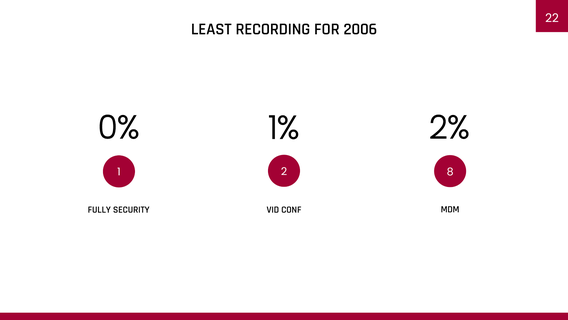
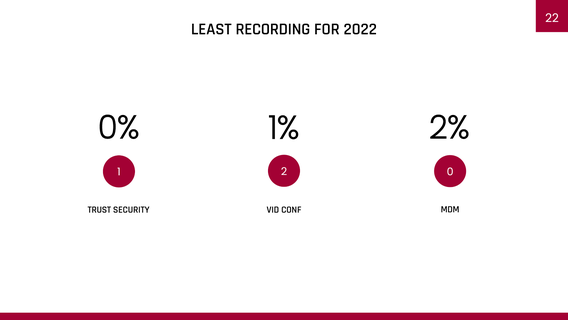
2006: 2006 -> 2022 (360, 29)
8: 8 -> 0 (450, 172)
FULLY: FULLY -> TRUST (99, 209)
